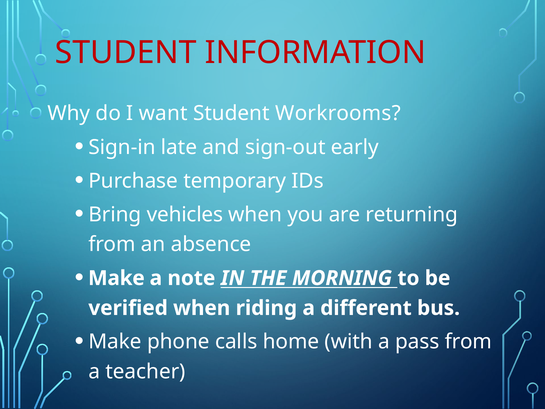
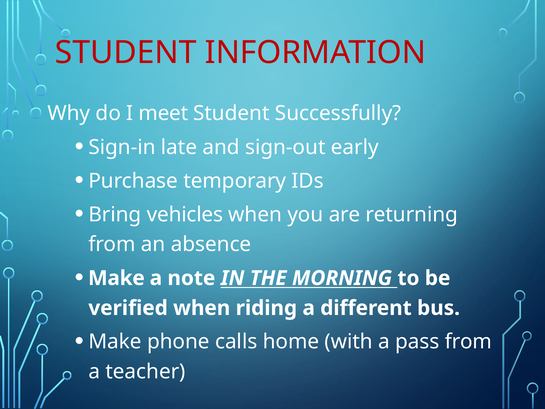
want: want -> meet (163, 113)
Workrooms: Workrooms -> Successfully (338, 113)
